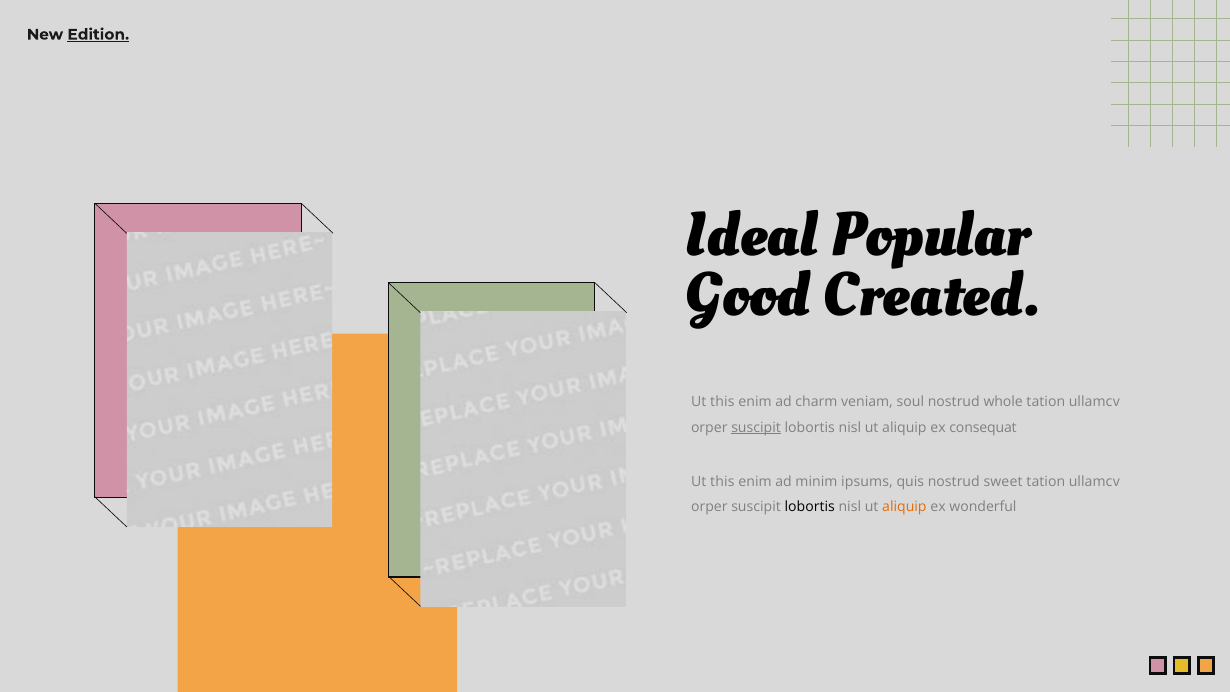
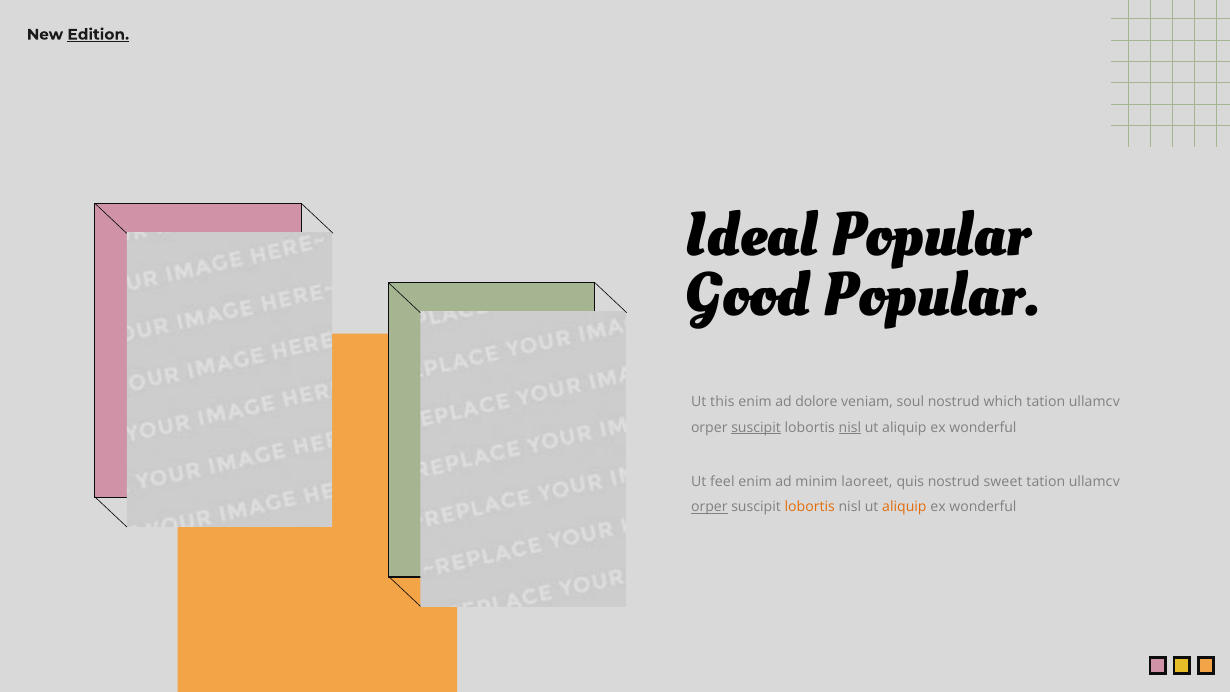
Good Created: Created -> Popular (931, 295)
charm: charm -> dolore (816, 402)
whole: whole -> which (1003, 402)
nisl underline: none -> present (850, 428)
consequat: consequat -> wonderful (983, 428)
this: this -> feel (722, 481)
ipsums: ipsums -> laoreet (867, 481)
orper underline: none -> present (709, 507)
lobortis colour: black -> orange (810, 507)
